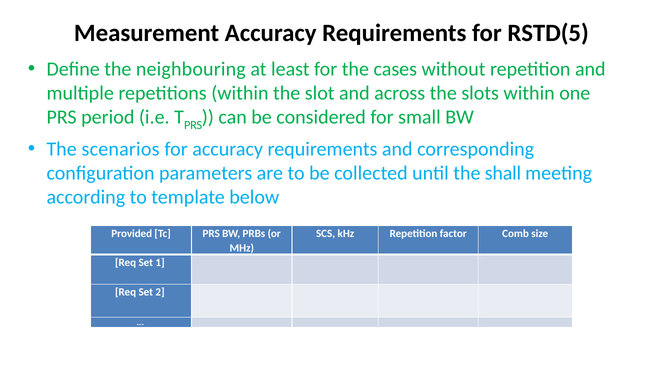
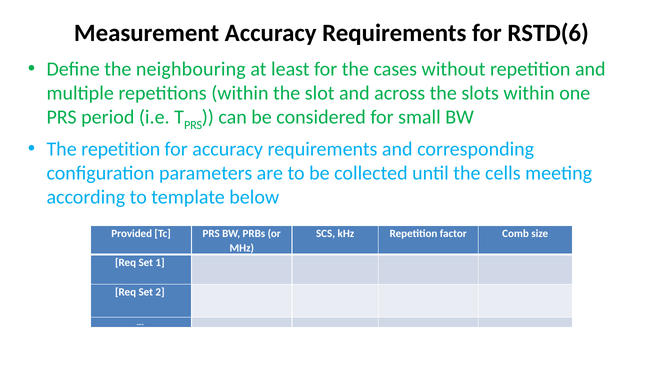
RSTD(5: RSTD(5 -> RSTD(6 (548, 33)
The scenarios: scenarios -> repetition (121, 149)
shall: shall -> cells (503, 173)
